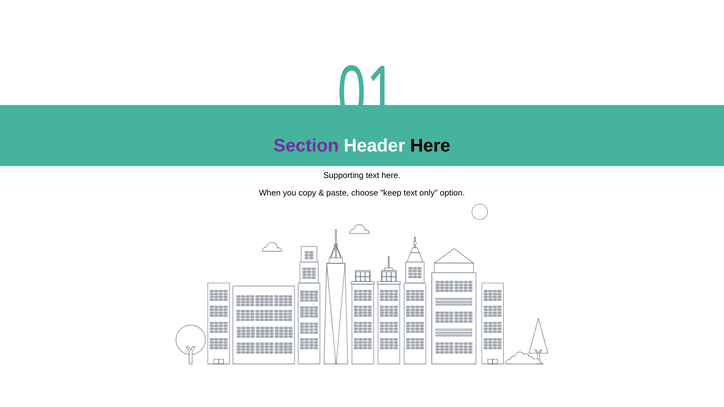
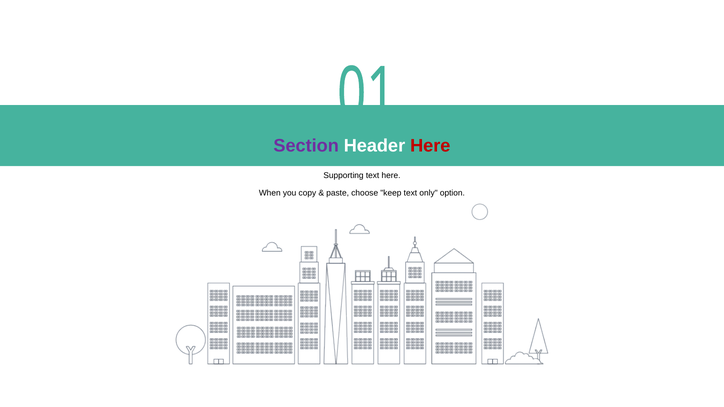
Here colour: black -> red (430, 146)
